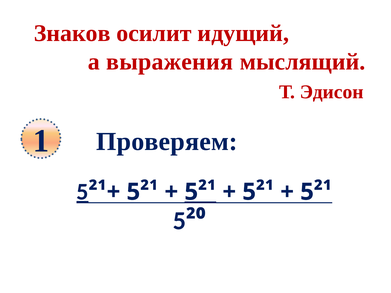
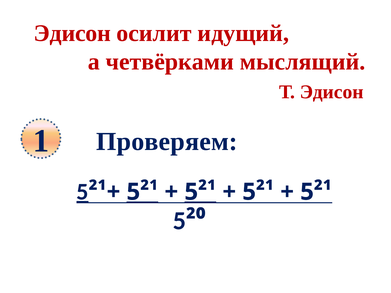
Знаков: Знаков -> Эдисон (72, 33)
выражения: выражения -> четвёрками (170, 62)
5²¹ underline: none -> present (142, 192)
